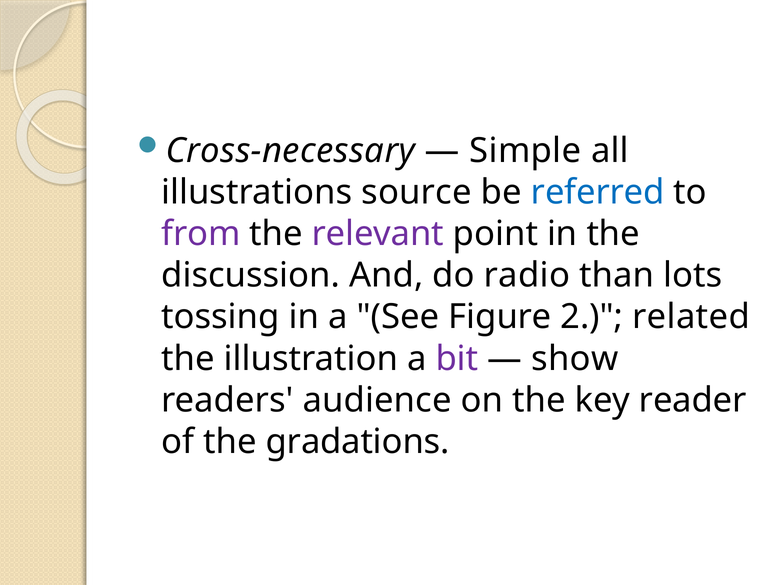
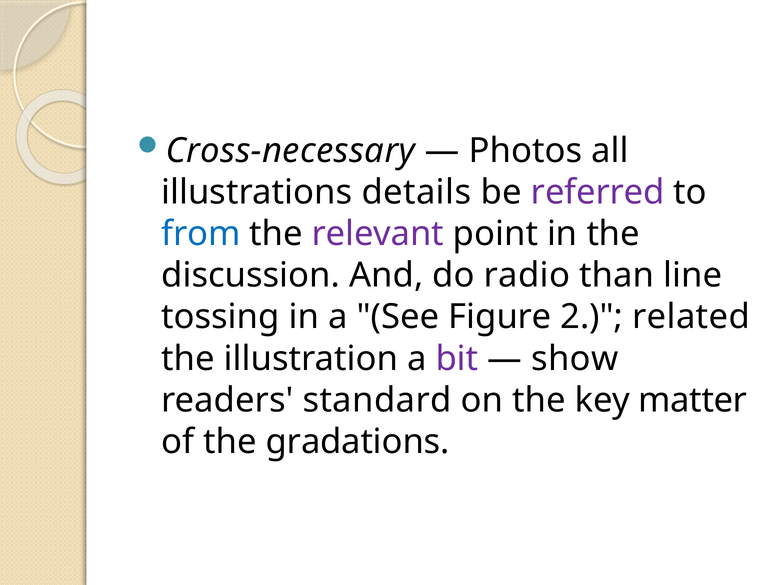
Simple: Simple -> Photos (525, 151)
source: source -> details (416, 192)
referred colour: blue -> purple (598, 192)
from colour: purple -> blue (201, 234)
lots: lots -> line (693, 275)
audience: audience -> standard (377, 400)
reader: reader -> matter (693, 400)
